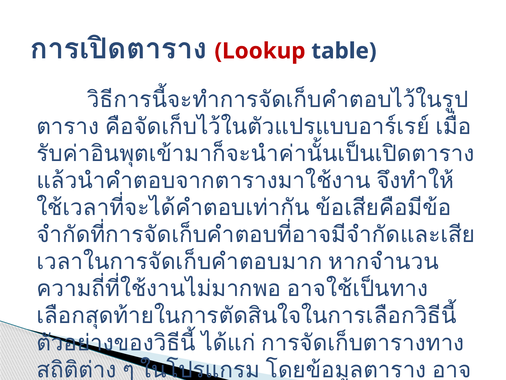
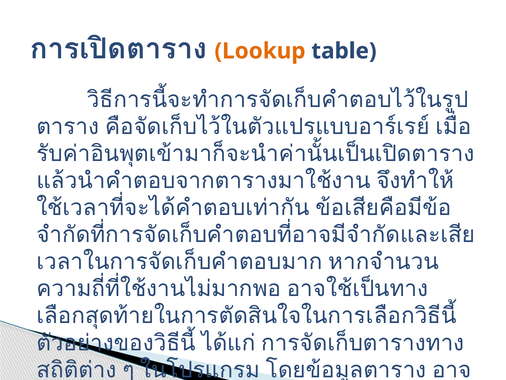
Lookup colour: red -> orange (260, 51)
